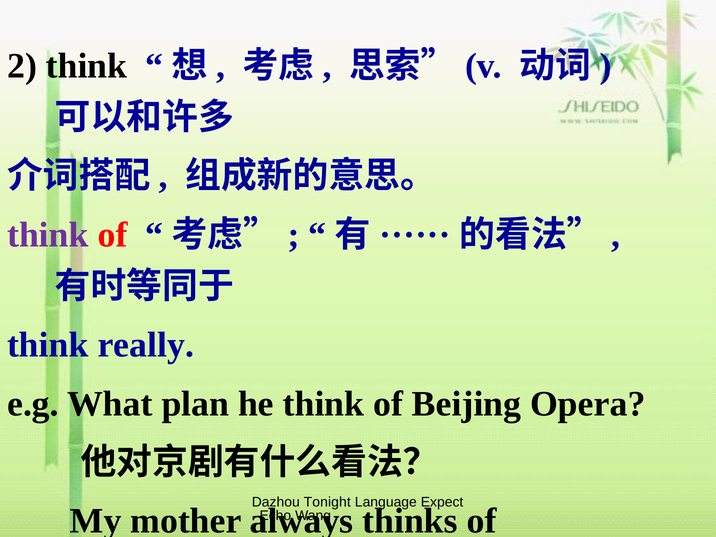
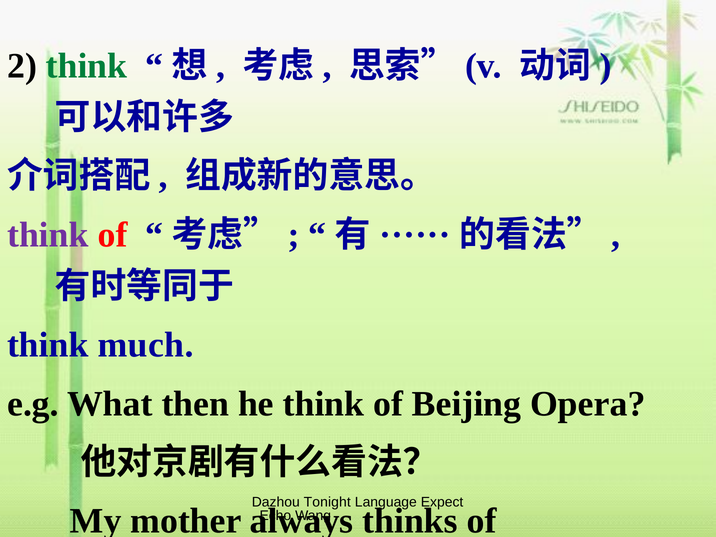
think colour: black -> green (87, 66)
really: really -> much (146, 345)
plan: plan -> then (195, 404)
